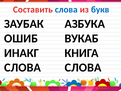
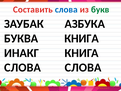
букв colour: blue -> green (100, 10)
ОШИБ: ОШИБ -> БУКВА (21, 38)
ВУКАБ: ВУКАБ -> КНИГА (82, 38)
